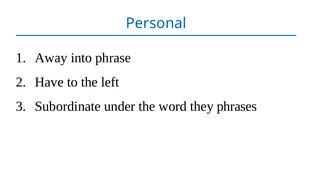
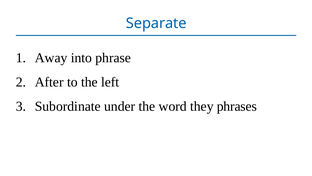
Personal: Personal -> Separate (156, 23)
Have: Have -> After (49, 82)
